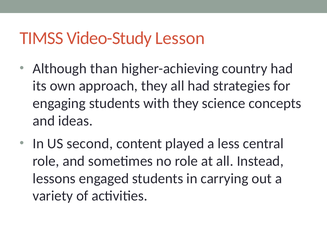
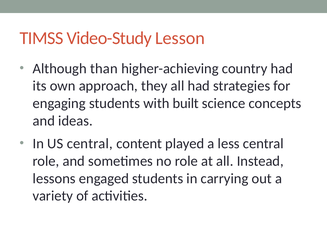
with they: they -> built (186, 103)
US second: second -> central (90, 144)
